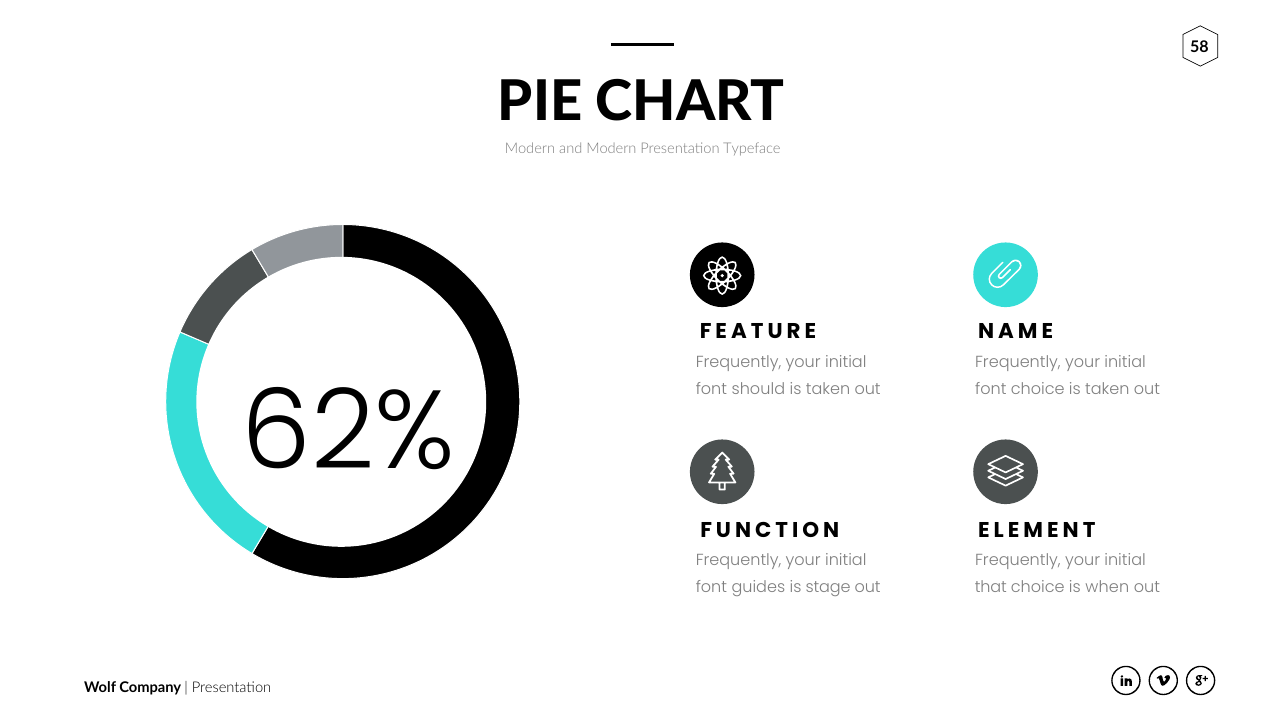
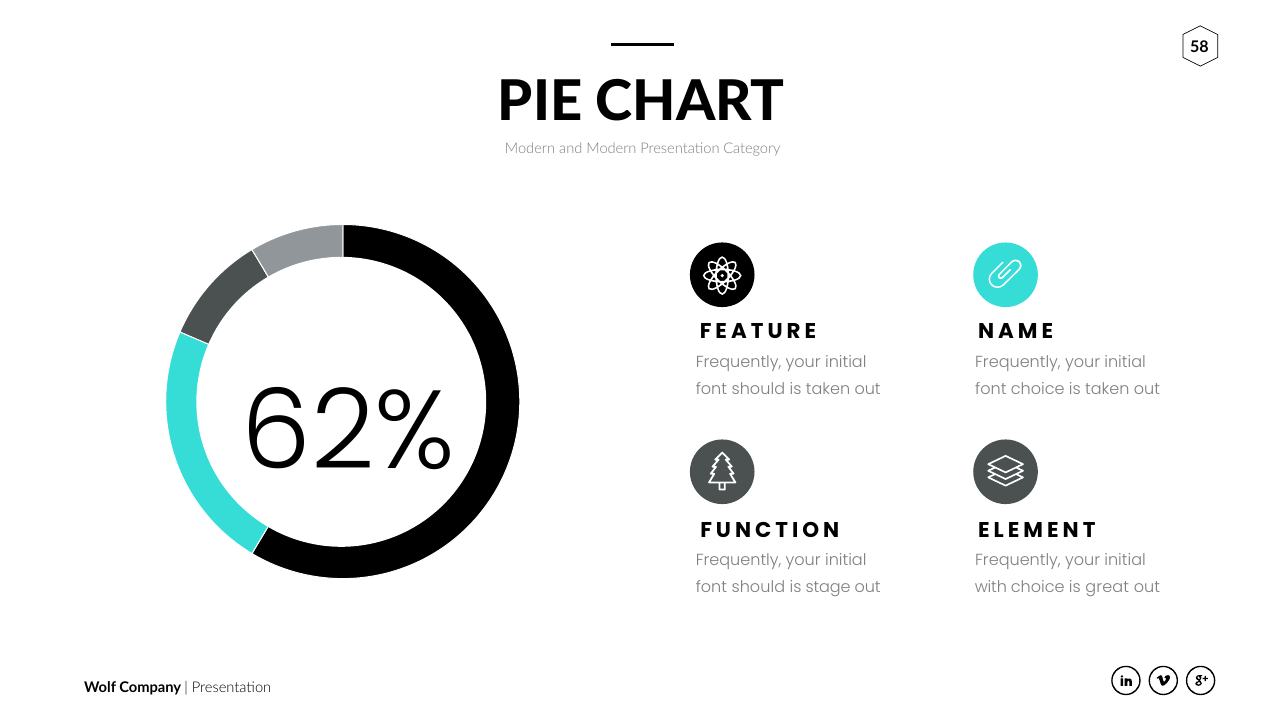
Typeface: Typeface -> Category (752, 148)
guides: guides -> should (758, 587)
that: that -> with (991, 587)
when: when -> great (1107, 587)
